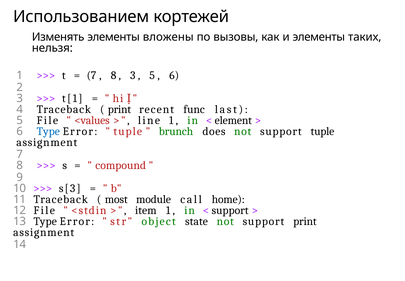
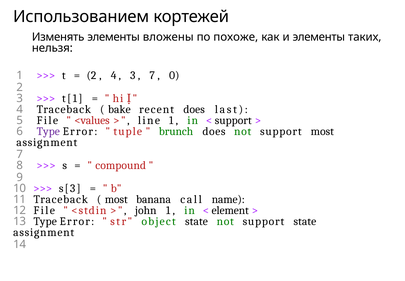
вызовы: вызовы -> похоже (236, 37)
7: 7 -> 2 (91, 75)
8: 8 -> 4 (114, 75)
5: 5 -> 7 (152, 75)
6: 6 -> 0 (174, 75)
print: print -> bake (119, 109)
recent func: func -> does (194, 109)
element: element -> support (233, 120)
Type colour: blue -> purple (48, 131)
support tuple: tuple -> most (322, 131)
module: module -> banana (153, 199)
home: home -> name (228, 199)
item: item -> john (146, 210)
support: support -> element (230, 210)
support print: print -> state (305, 221)
